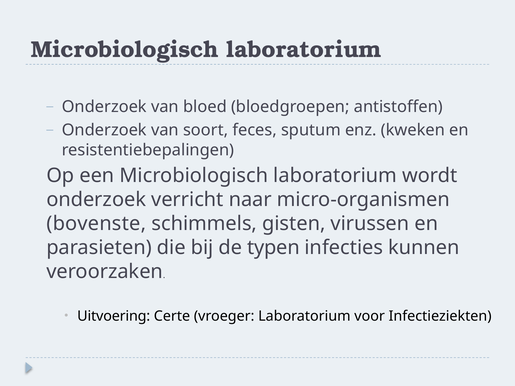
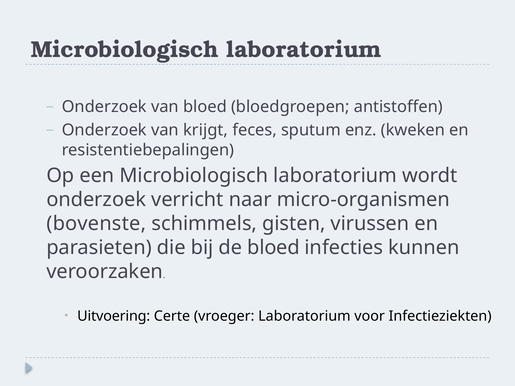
soort: soort -> krijgt (206, 130)
de typen: typen -> bloed (273, 248)
